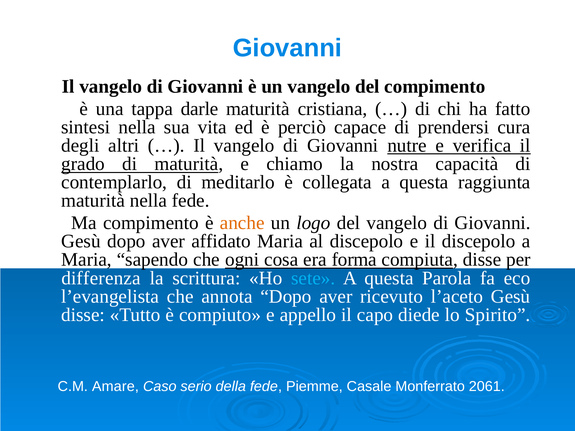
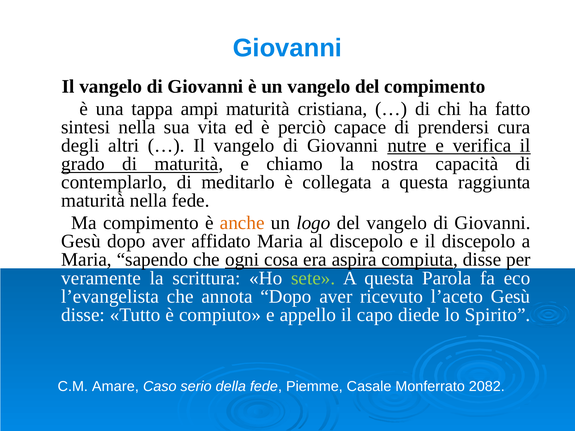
darle: darle -> ampi (200, 109)
forma: forma -> aspira (354, 260)
differenza: differenza -> veramente (101, 278)
sete colour: light blue -> light green (313, 278)
2061: 2061 -> 2082 (487, 387)
